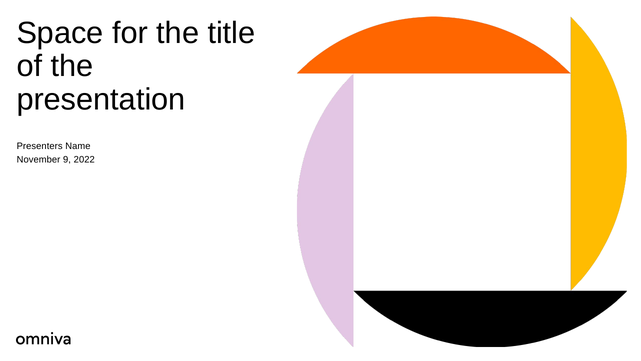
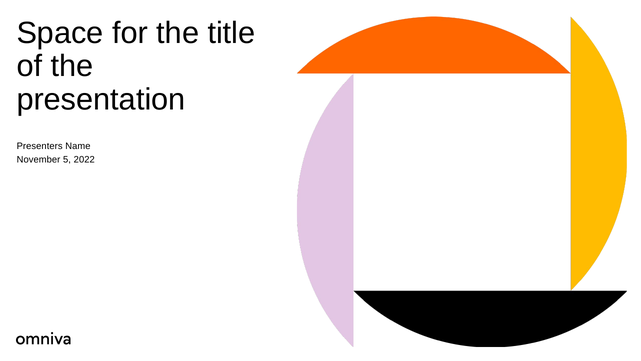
9: 9 -> 5 (67, 159)
